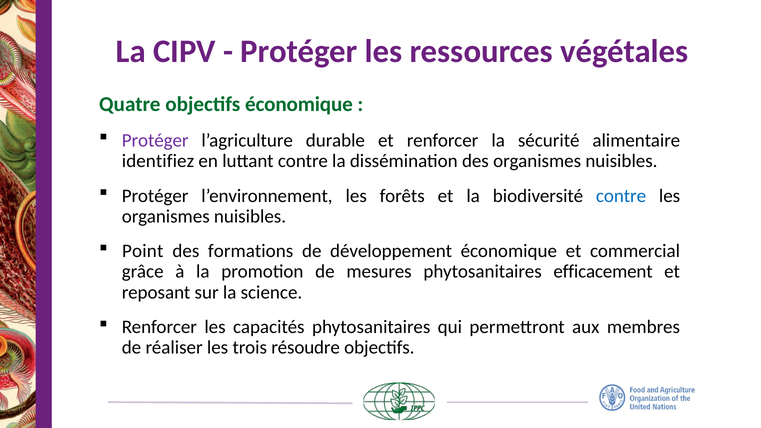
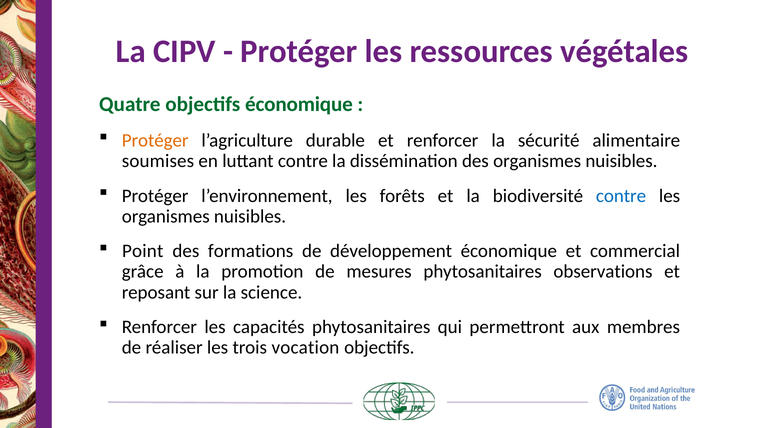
Protéger colour: purple -> orange (155, 140)
identifiez: identifiez -> soumises (158, 161)
efficacement: efficacement -> observations (603, 272)
résoudre: résoudre -> vocation (305, 348)
